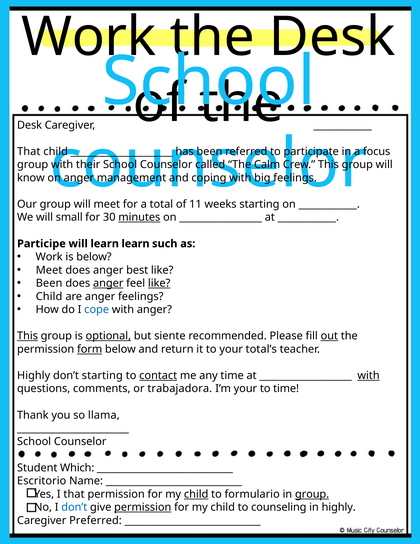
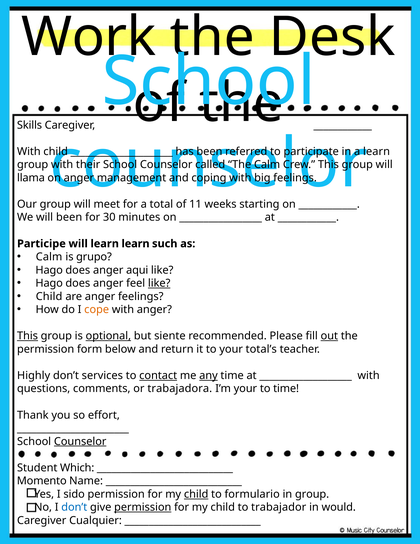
Desk: Desk -> Skills (30, 125)
That: That -> With (29, 151)
focus: focus -> learn (377, 151)
know: know -> llama (31, 178)
will small: small -> been (69, 217)
minutes underline: present -> none (139, 217)
Work: Work -> Calm (49, 257)
is below: below -> grupo (94, 257)
Meet: Meet -> Hago (49, 270)
best: best -> aqui (137, 270)
Been: Been -> Hago (49, 283)
anger underline: present -> none (108, 283)
cope colour: blue -> orange (97, 309)
form underline: present -> none (90, 349)
don’t starting: starting -> services (102, 375)
any underline: none -> present (208, 375)
with underline: present -> none (369, 375)
llama: llama -> effort (104, 415)
Counselor underline: none -> present (80, 441)
Escritorio: Escritorio -> Momento (42, 481)
I that: that -> sido (74, 494)
group underline: present -> none (312, 494)
counseling: counseling -> trabajador (279, 507)
in highly: highly -> would (339, 507)
Preferred: Preferred -> Cualquier (96, 520)
